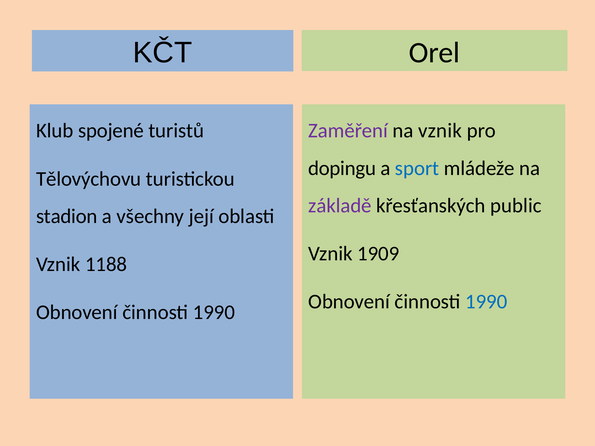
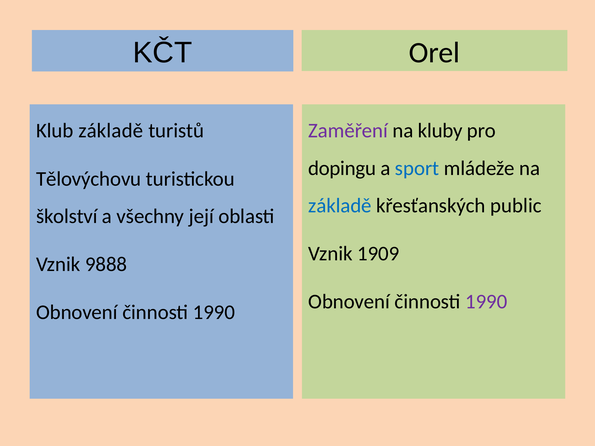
Klub spojené: spojené -> základě (111, 131)
na vznik: vznik -> kluby (440, 131)
základě colour: purple -> blue (340, 206)
stadion: stadion -> školství (67, 216)
1188: 1188 -> 9888 (106, 264)
1990 colour: blue -> purple (486, 302)
